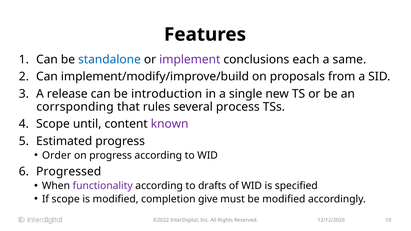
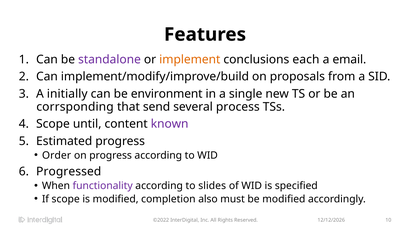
standalone colour: blue -> purple (109, 60)
implement colour: purple -> orange (190, 60)
same: same -> email (349, 60)
release: release -> initially (67, 94)
introduction: introduction -> environment (167, 94)
rules: rules -> send (157, 107)
drafts: drafts -> slides (212, 186)
give: give -> also (208, 199)
